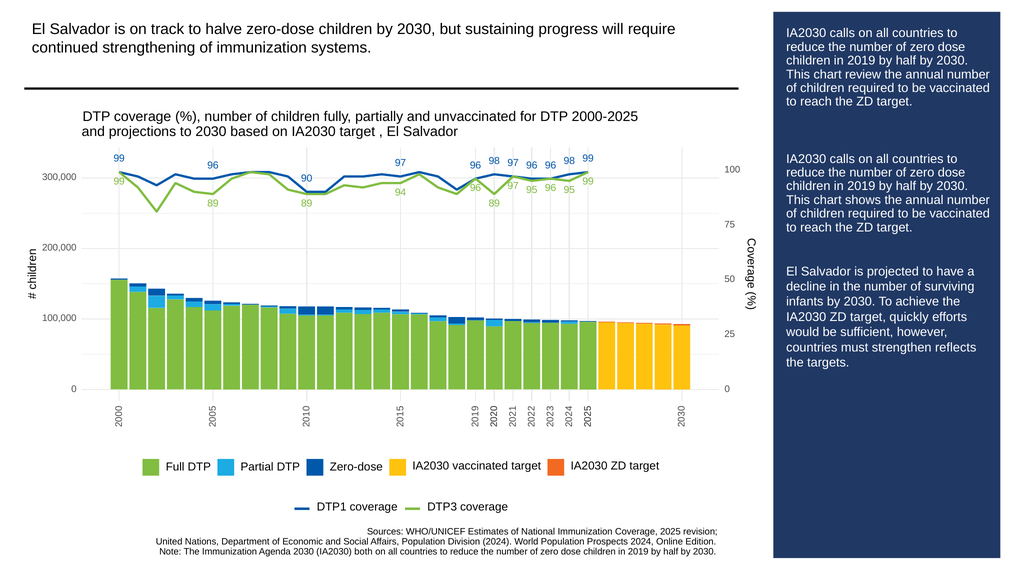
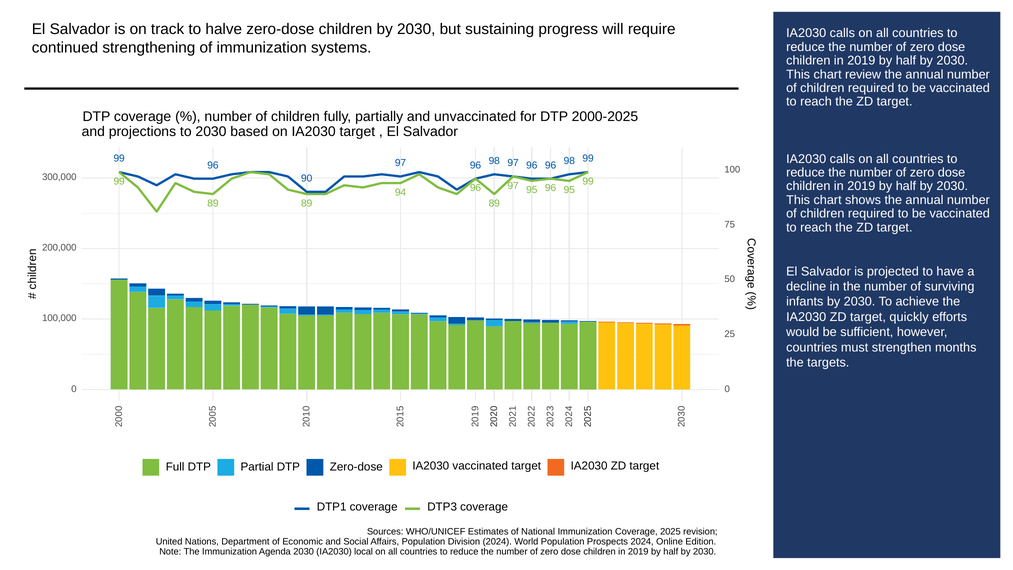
reflects: reflects -> months (956, 347)
both: both -> local (364, 551)
